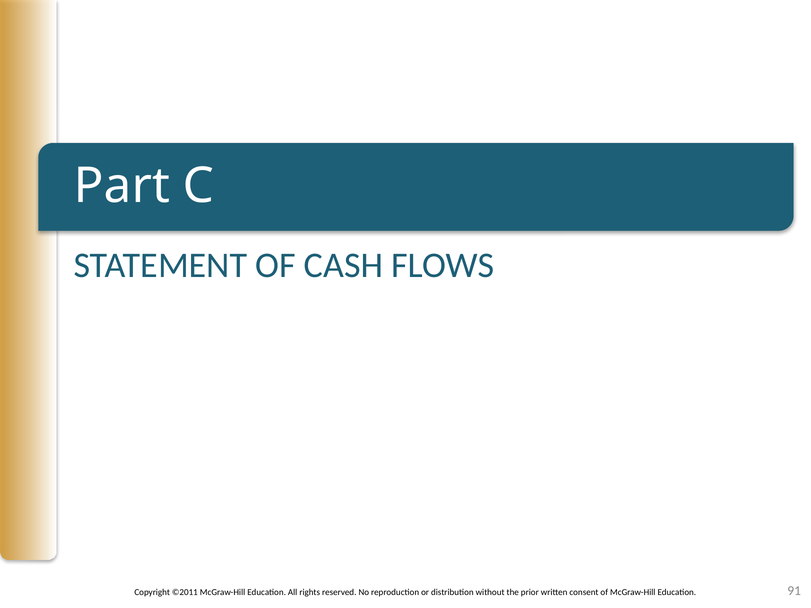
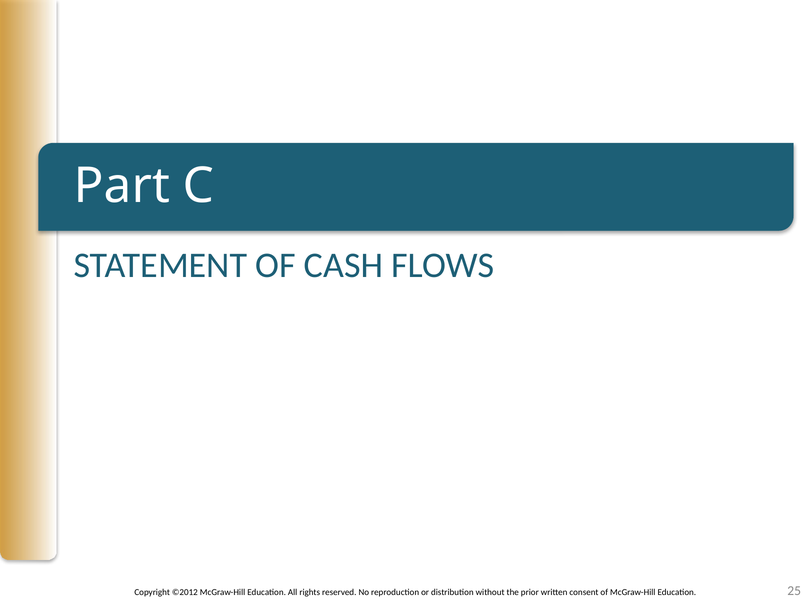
©2011: ©2011 -> ©2012 (185, 592)
91: 91 -> 25 (794, 591)
